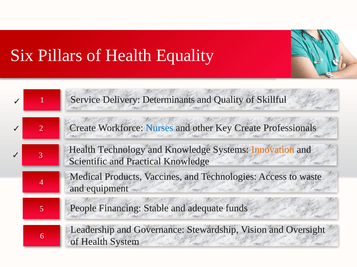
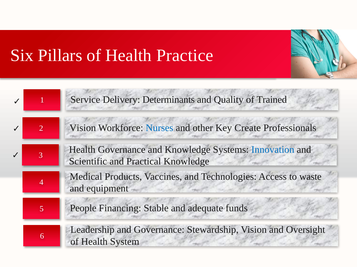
Equality: Equality -> Practice (185, 56)
Skillful: Skillful -> Trained (272, 100)
Create: Create -> Vision (83, 128)
Health Technology: Technology -> Governance (122, 150)
Innovation colour: orange -> blue (273, 150)
